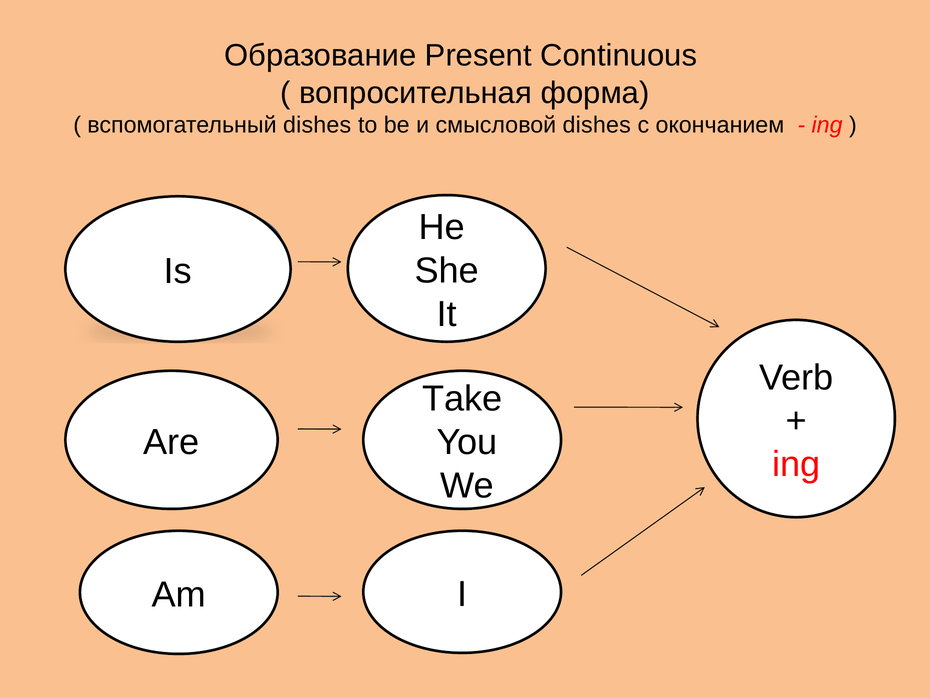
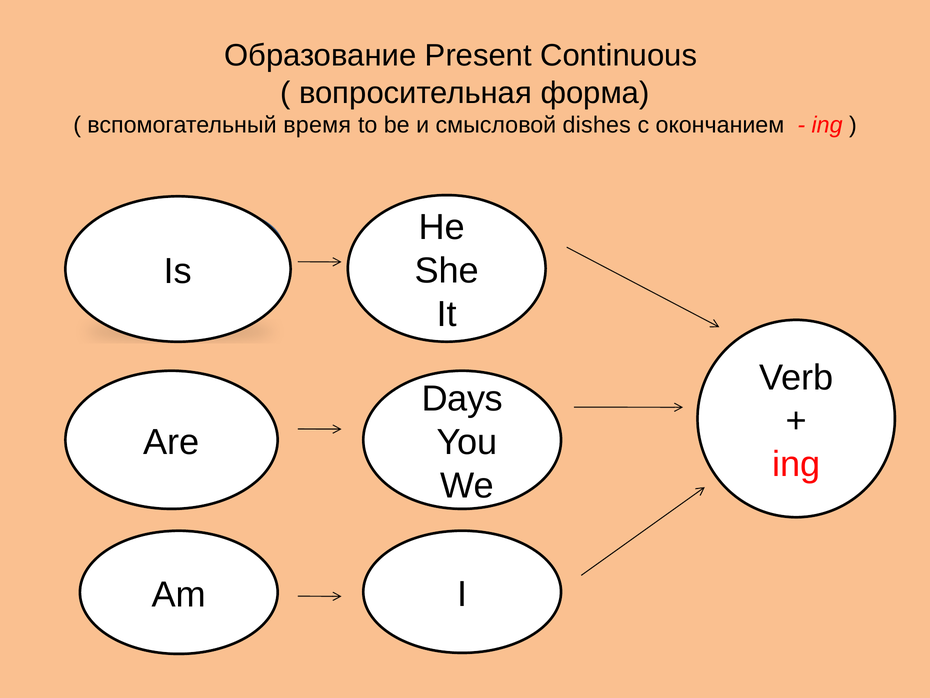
вспомогательный dishes: dishes -> время (317, 125)
Take: Take -> Days (462, 399)
